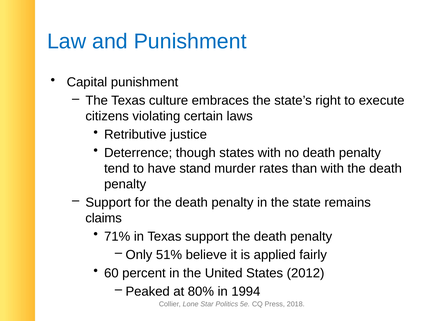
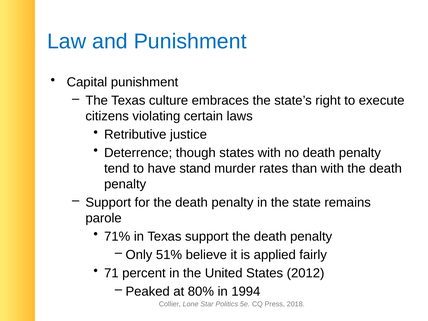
claims: claims -> parole (104, 218)
60: 60 -> 71 (111, 273)
